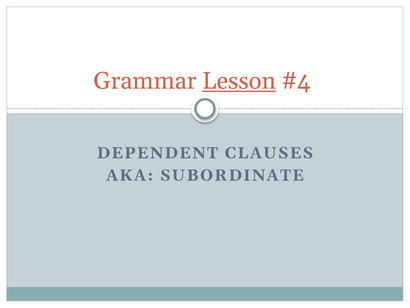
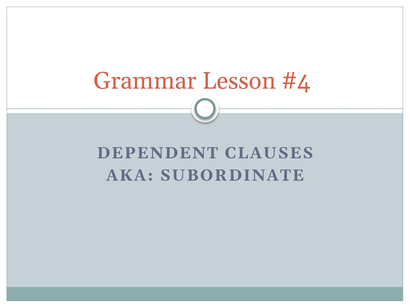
Lesson underline: present -> none (239, 81)
